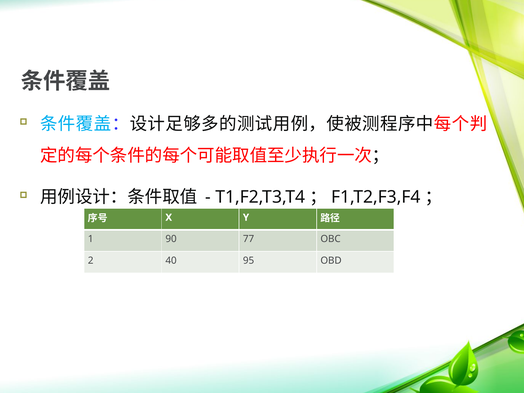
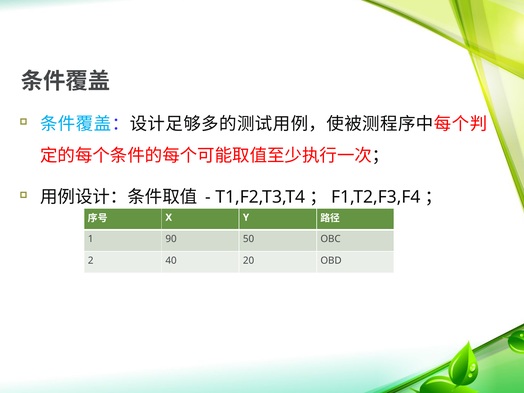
77: 77 -> 50 (249, 239)
95: 95 -> 20 (249, 261)
